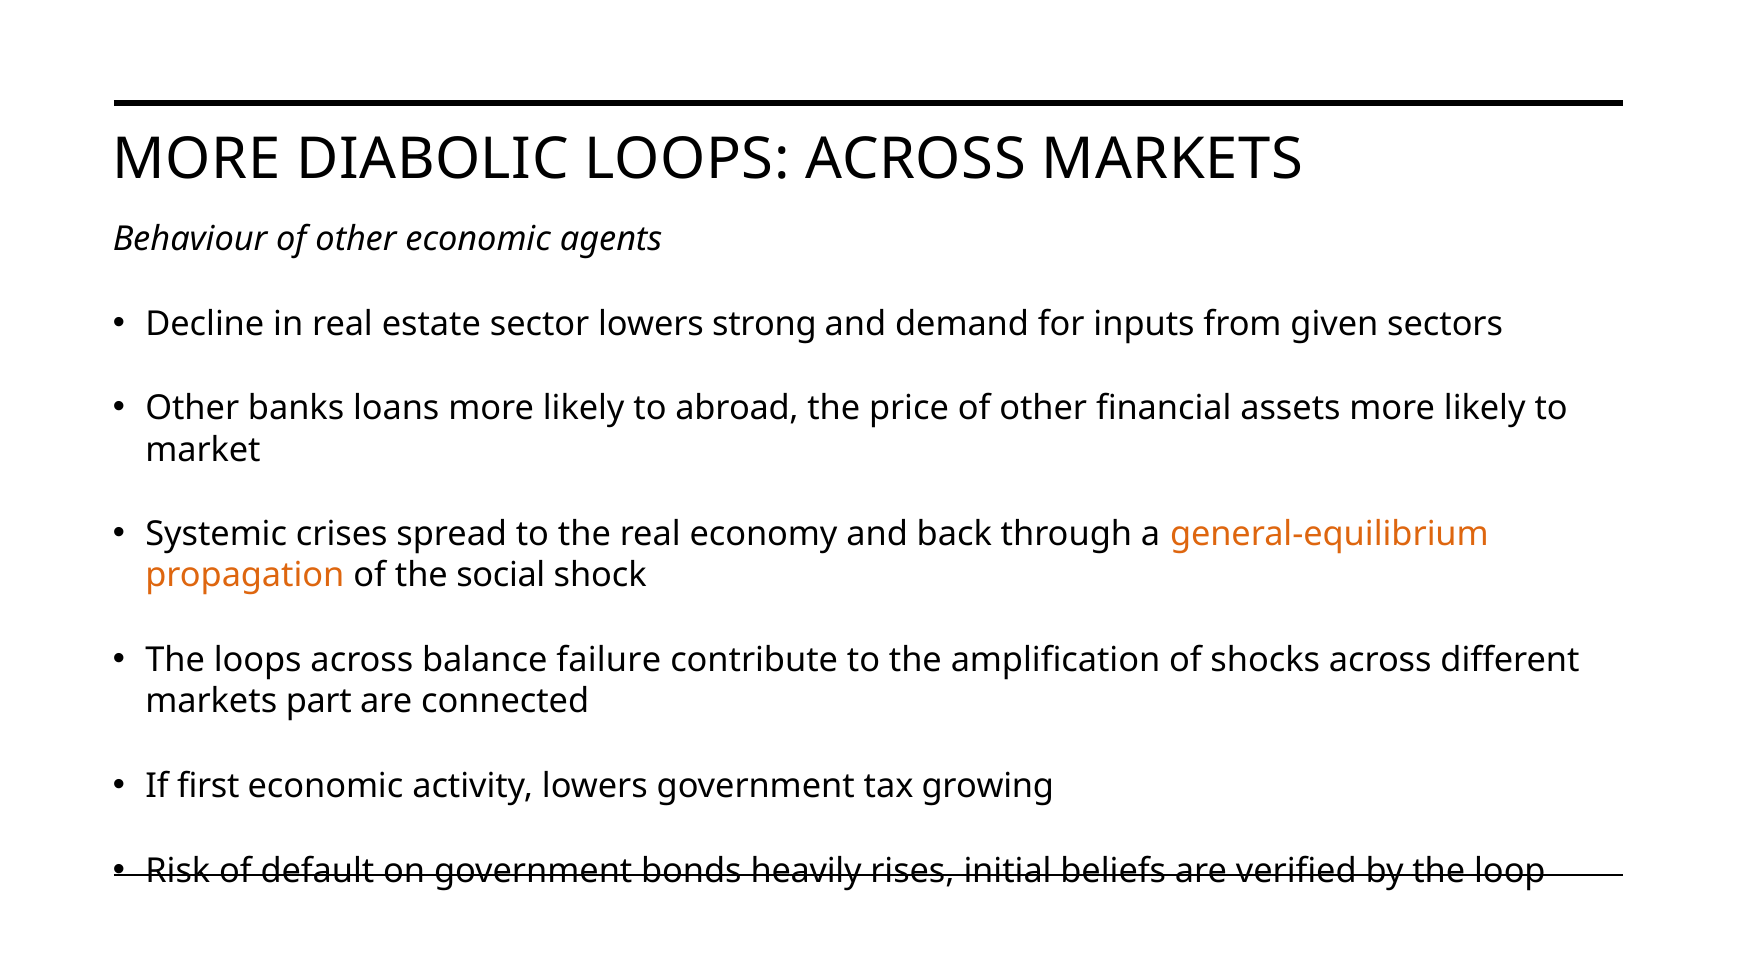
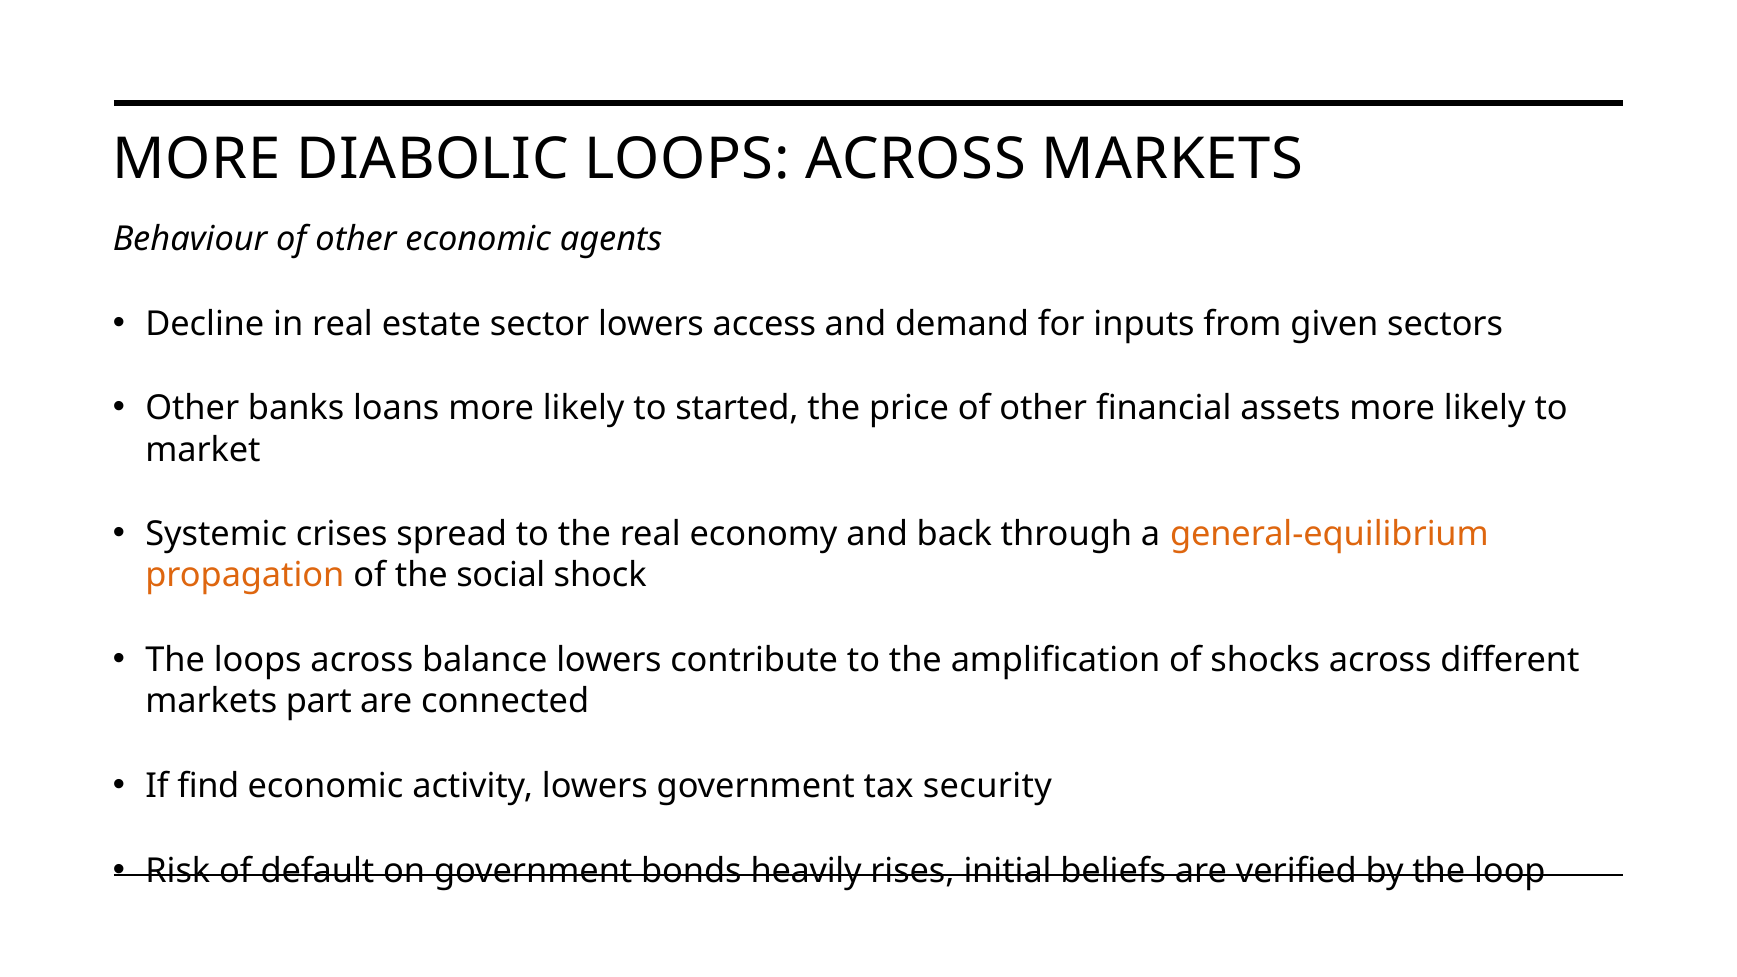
strong: strong -> access (764, 324)
abroad: abroad -> started (737, 408)
balance failure: failure -> lowers (609, 660)
first: first -> find (208, 786)
growing: growing -> security (987, 786)
